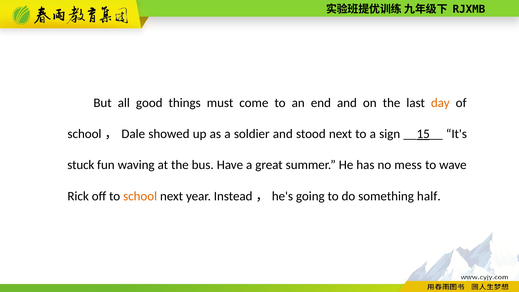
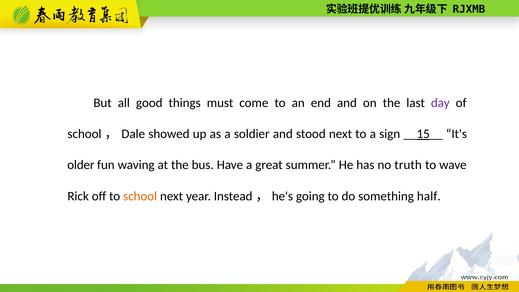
day colour: orange -> purple (440, 103)
stuck: stuck -> older (81, 165)
mess: mess -> truth (408, 165)
